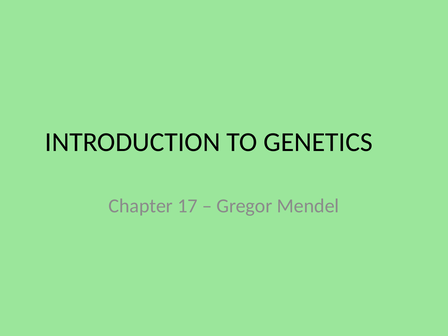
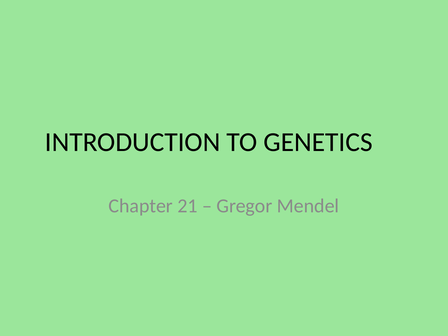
17: 17 -> 21 (187, 206)
